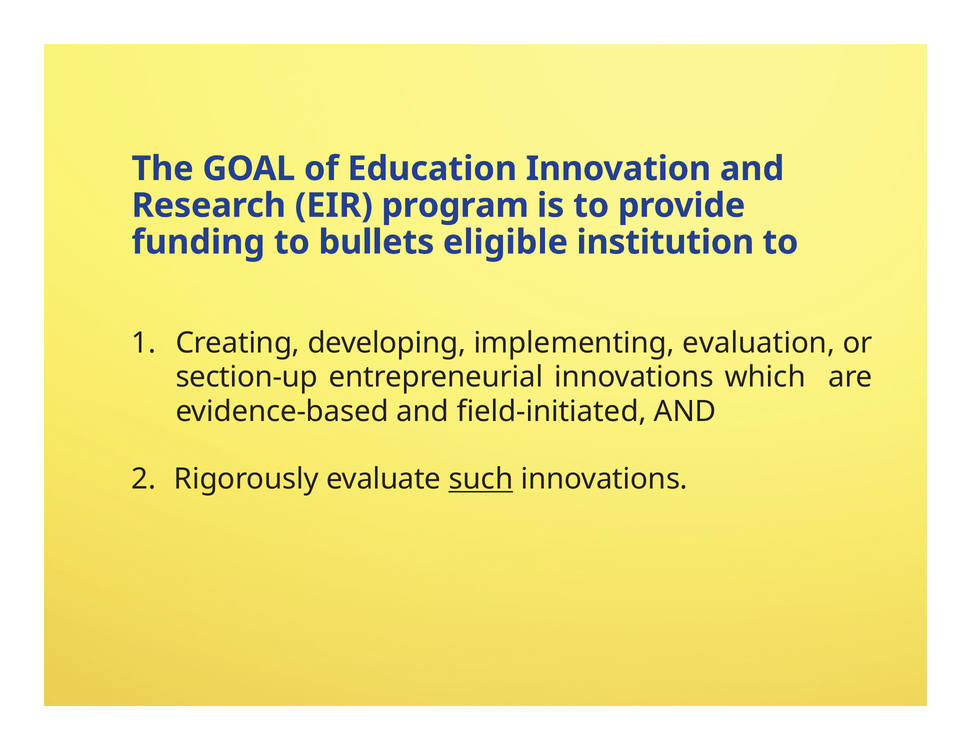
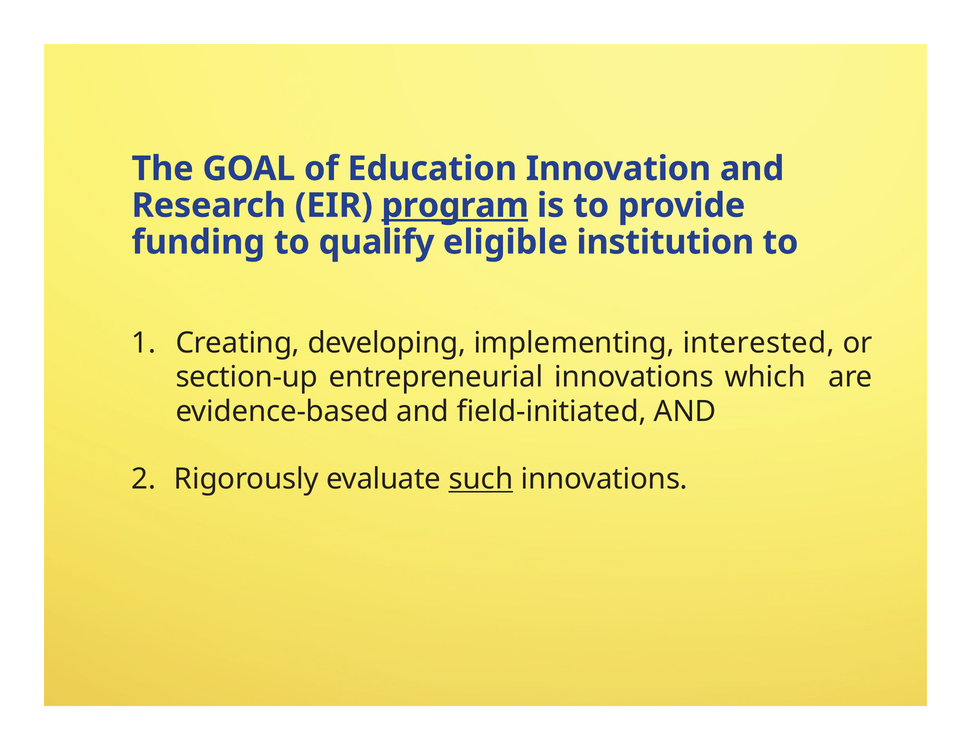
program underline: none -> present (455, 206)
bullets: bullets -> qualify (377, 242)
evaluation: evaluation -> interested (759, 343)
